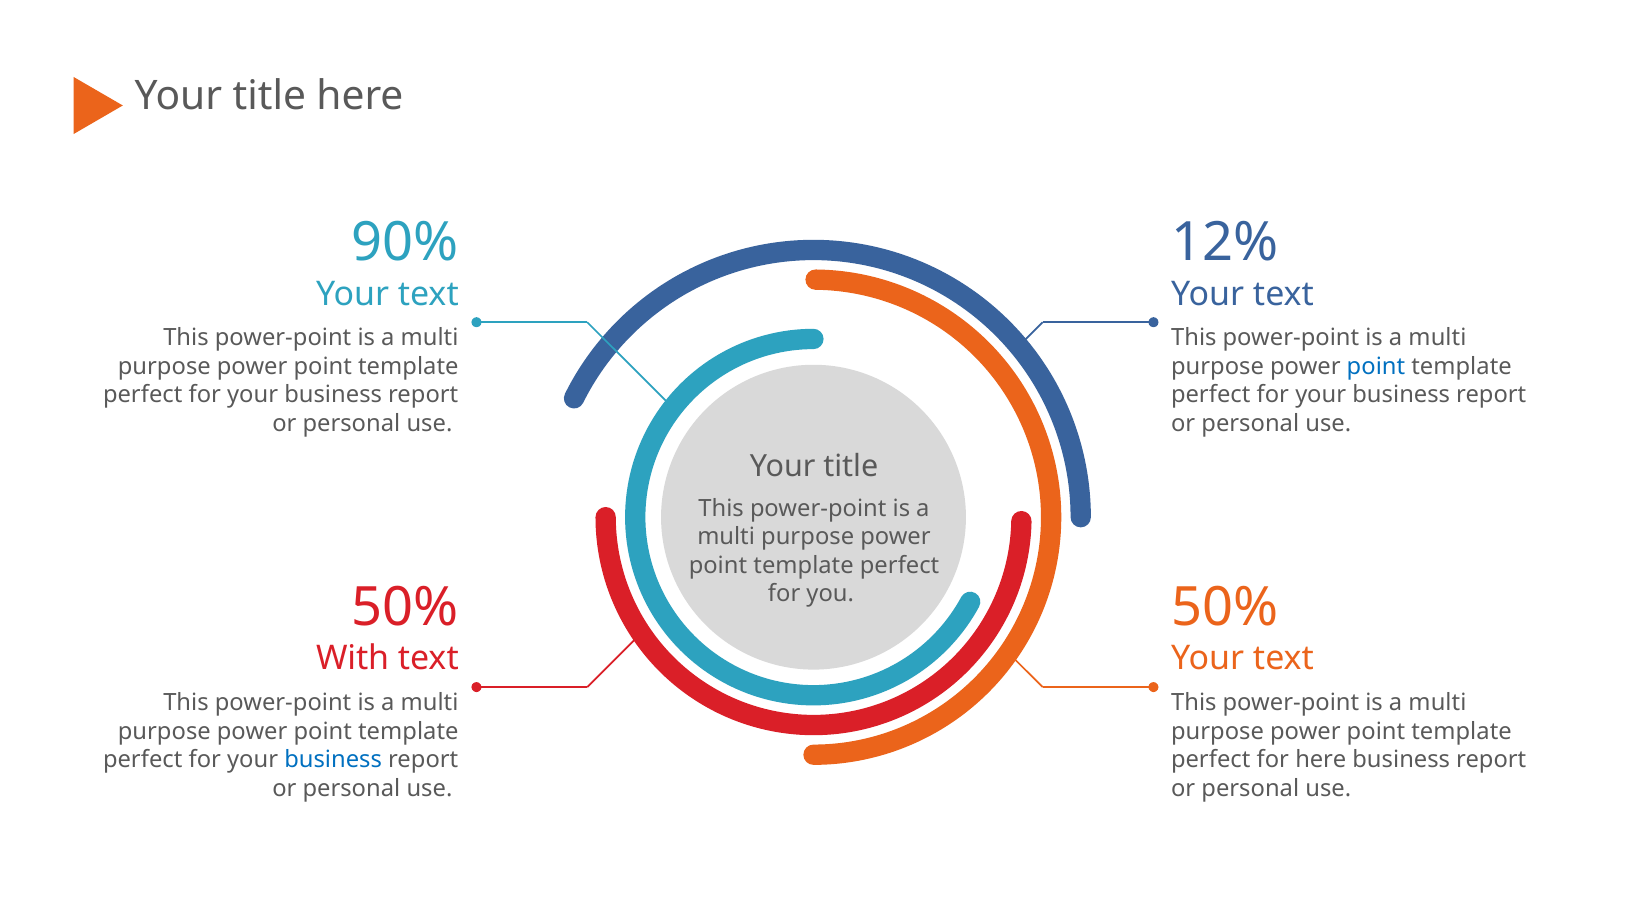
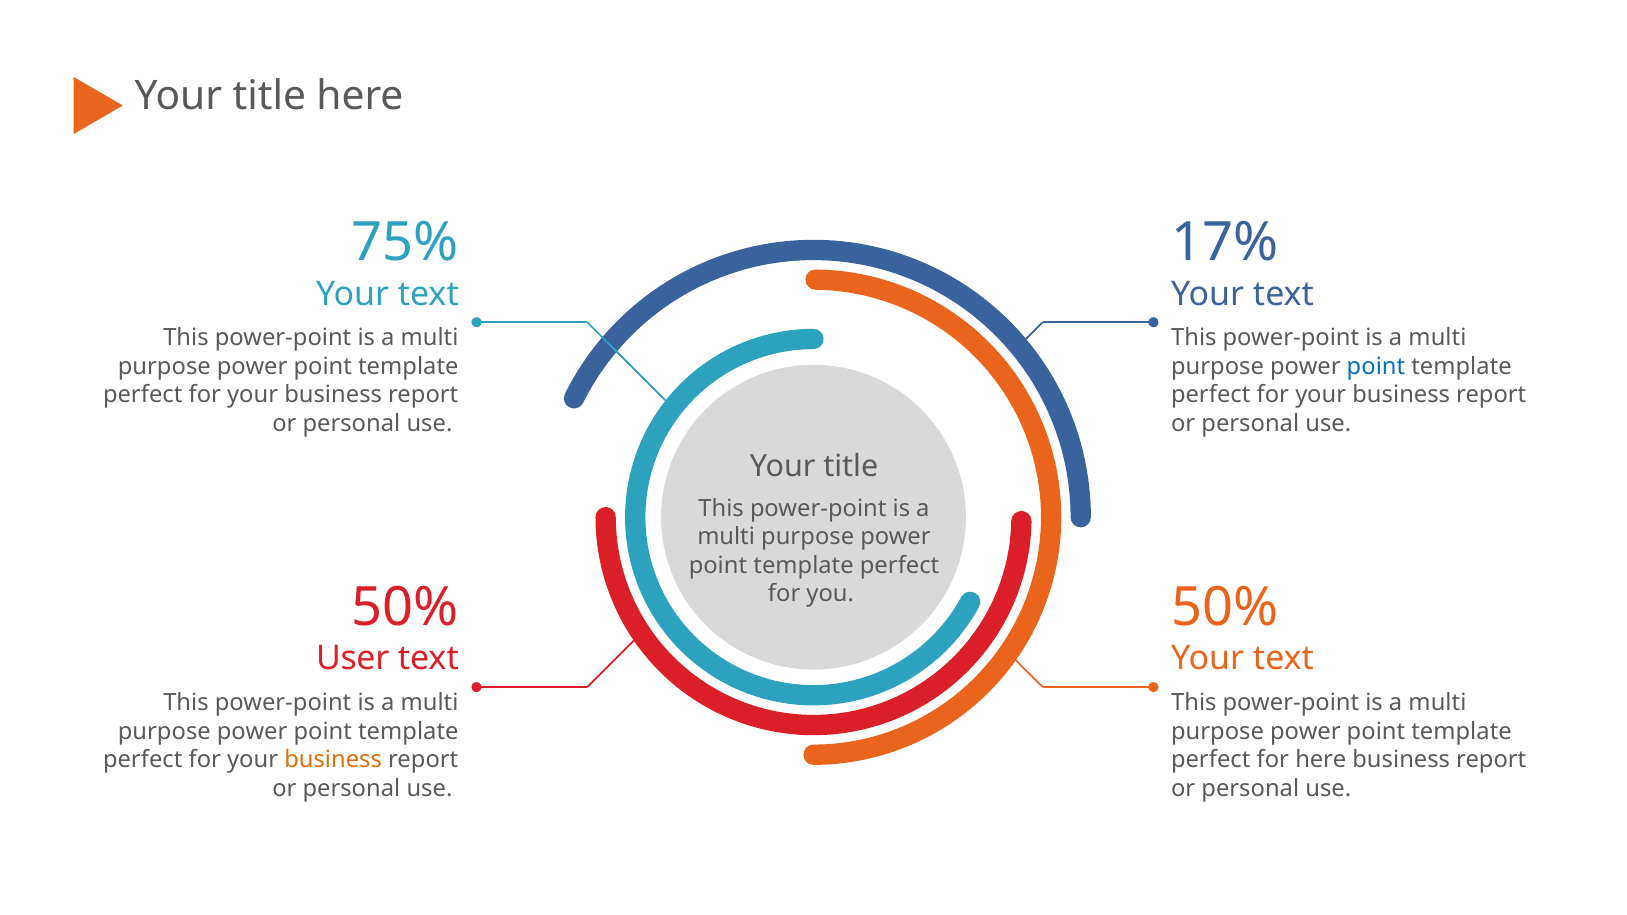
90%: 90% -> 75% (405, 242)
12%: 12% -> 17% (1225, 242)
With: With -> User (353, 659)
business colour: blue -> orange (333, 760)
